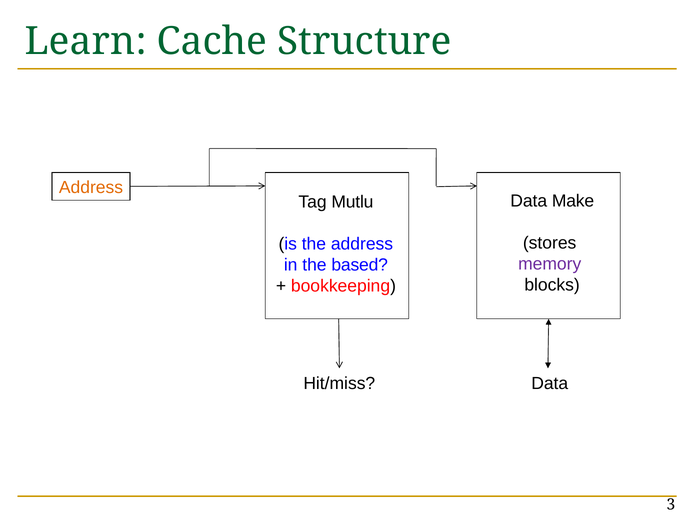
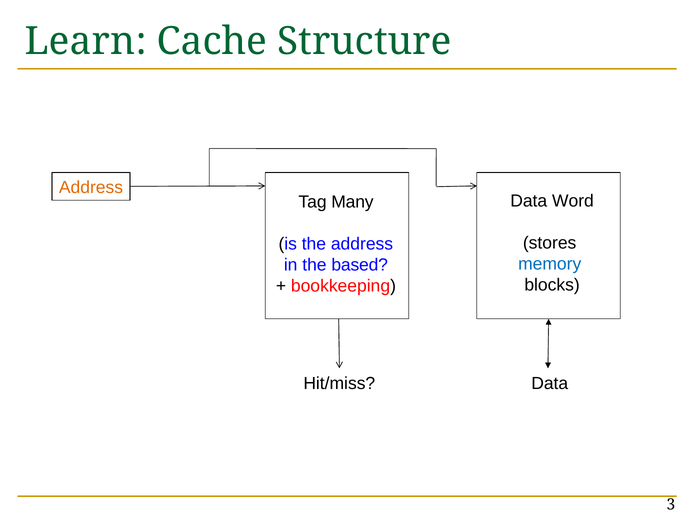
Make: Make -> Word (573, 201)
Mutlu: Mutlu -> Many (352, 202)
memory colour: purple -> blue (550, 264)
